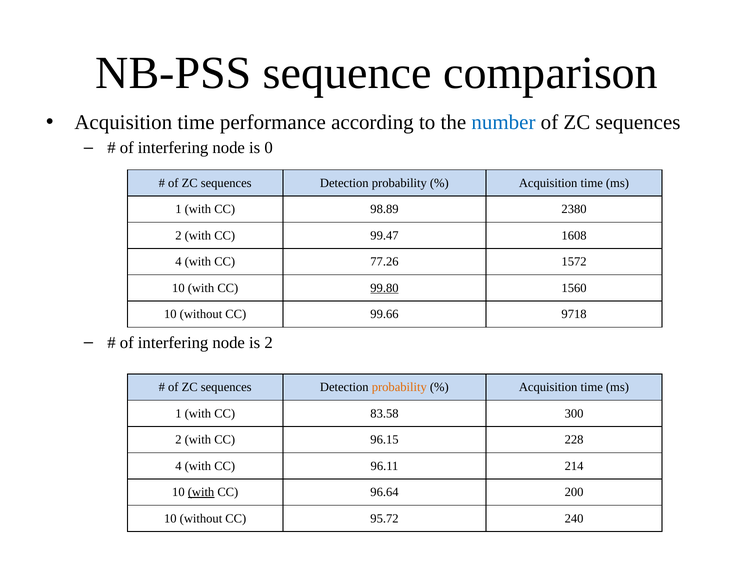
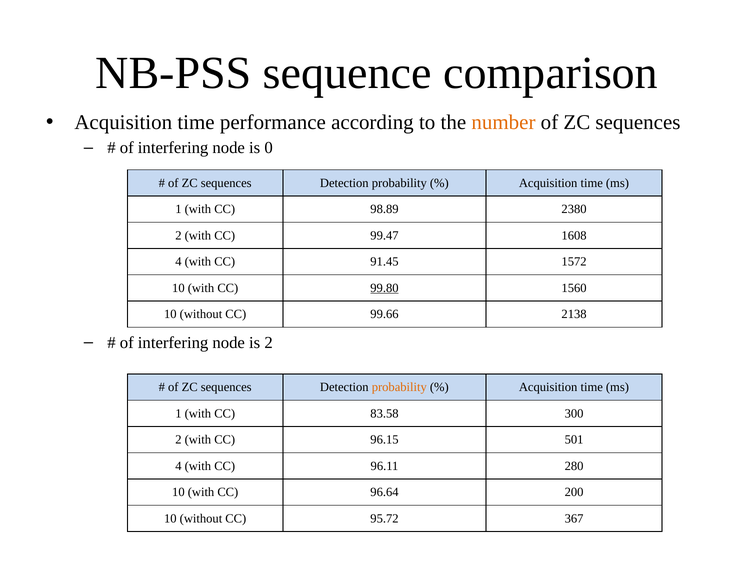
number colour: blue -> orange (503, 122)
77.26: 77.26 -> 91.45 (384, 262)
9718: 9718 -> 2138 (574, 314)
228: 228 -> 501 (574, 440)
214: 214 -> 280 (574, 466)
with underline: present -> none (201, 493)
240: 240 -> 367 (574, 519)
